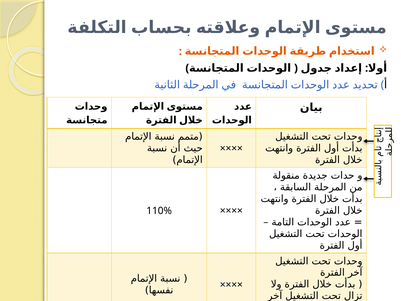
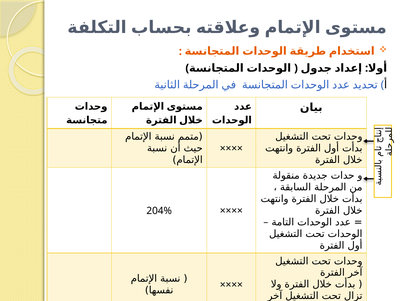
110%: 110% -> 204% (159, 211)
